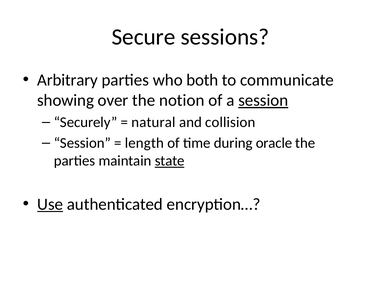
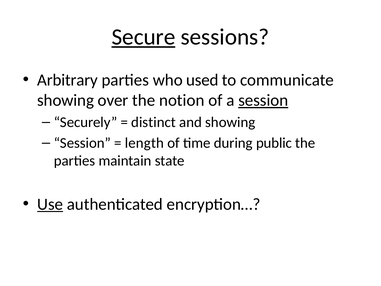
Secure underline: none -> present (143, 37)
both: both -> used (202, 80)
natural: natural -> distinct (154, 122)
and collision: collision -> showing (230, 122)
oracle: oracle -> public (274, 143)
state underline: present -> none (170, 161)
